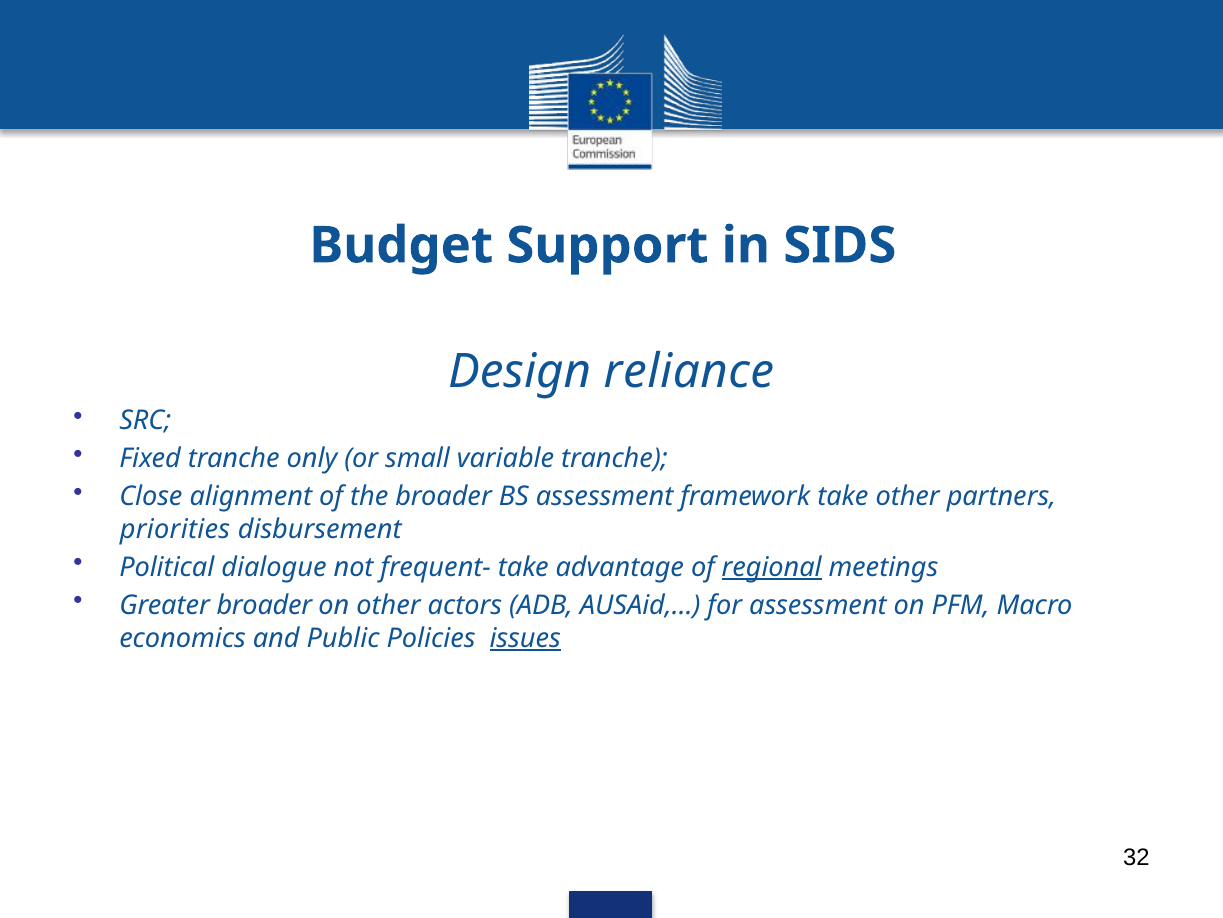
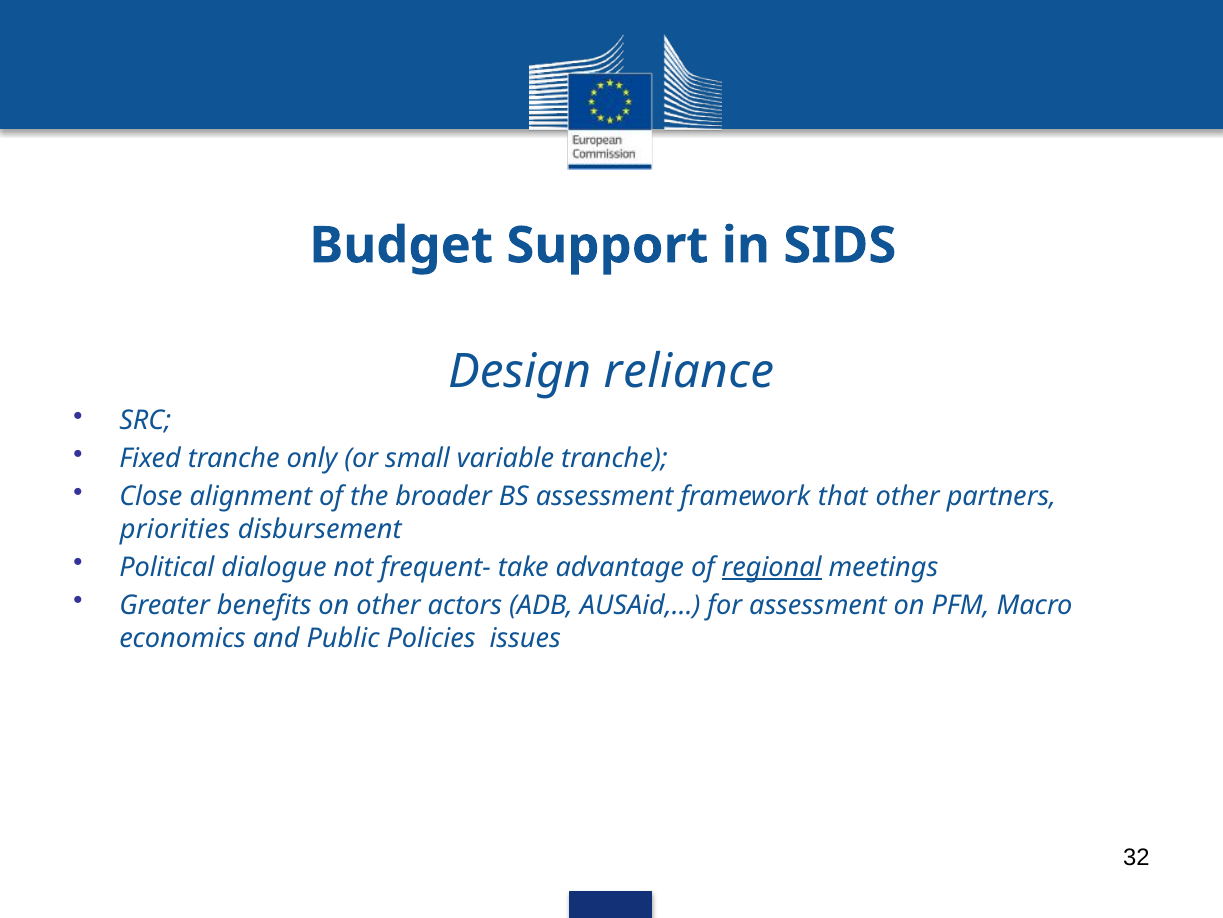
framework take: take -> that (843, 496)
Greater broader: broader -> benefits (264, 605)
issues underline: present -> none (525, 638)
